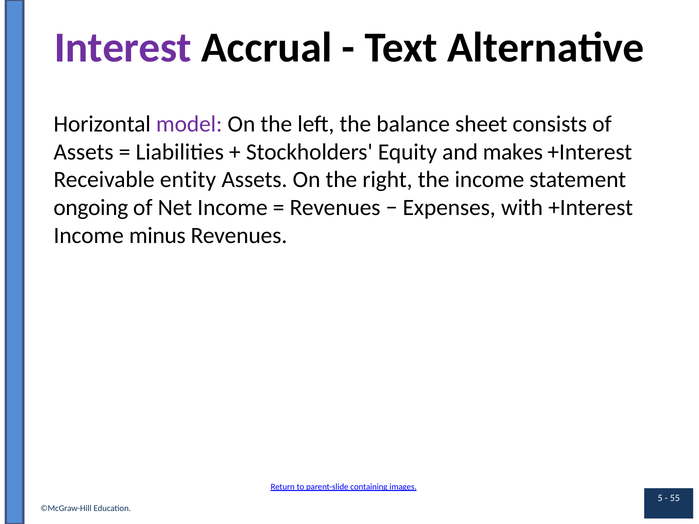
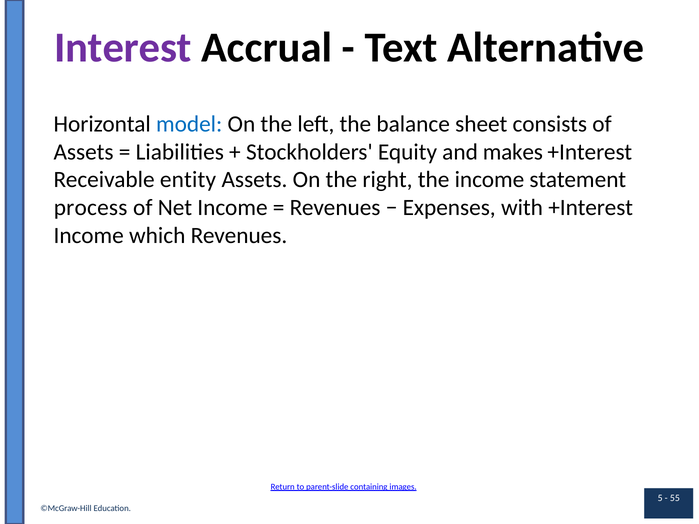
model colour: purple -> blue (189, 124)
ongoing: ongoing -> process (91, 208)
minus: minus -> which (157, 236)
